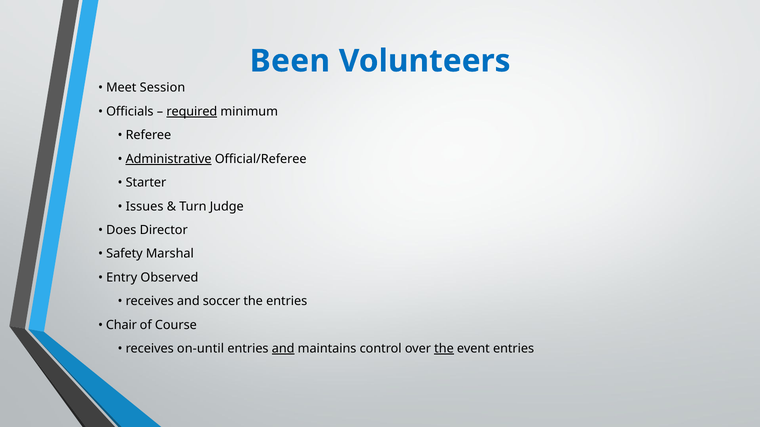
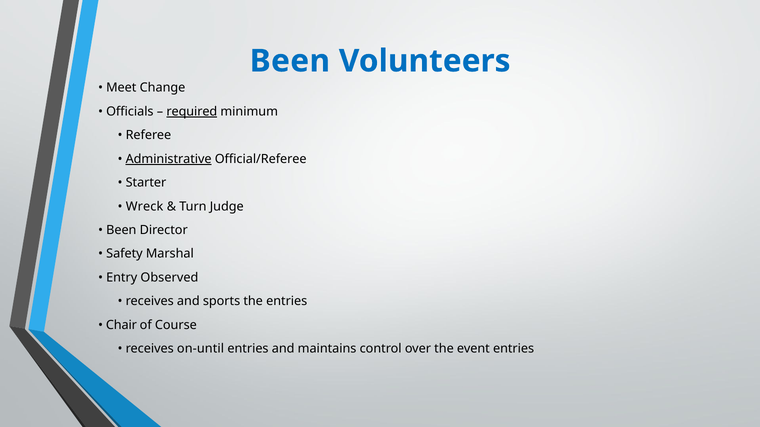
Session: Session -> Change (163, 88)
Issues: Issues -> Wreck (145, 207)
Does: Does -> Been (121, 230)
soccer: soccer -> sports (222, 302)
and underline: present -> none (283, 349)
the underline: present -> none (444, 349)
